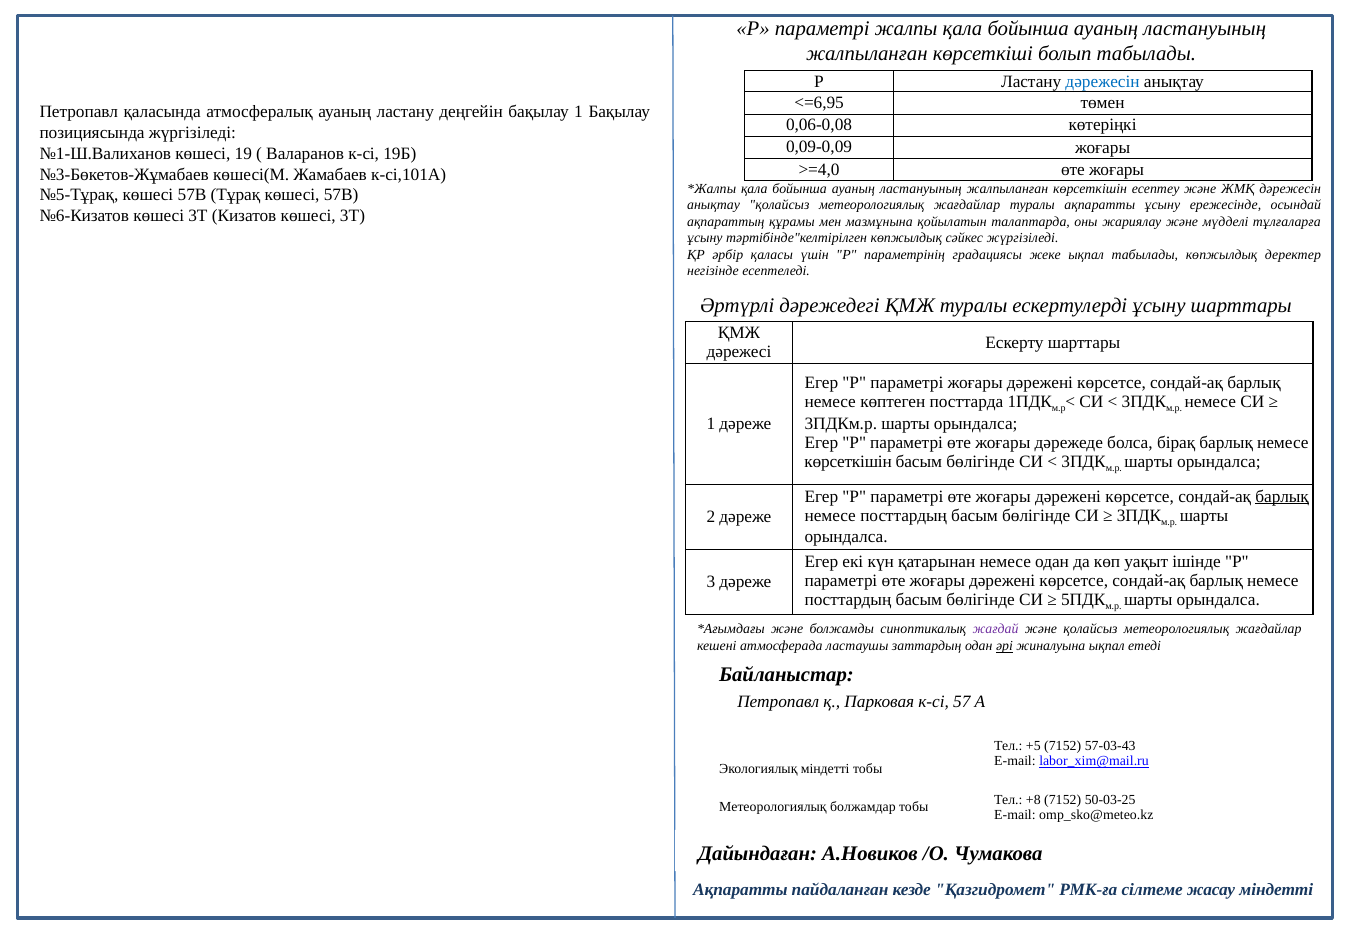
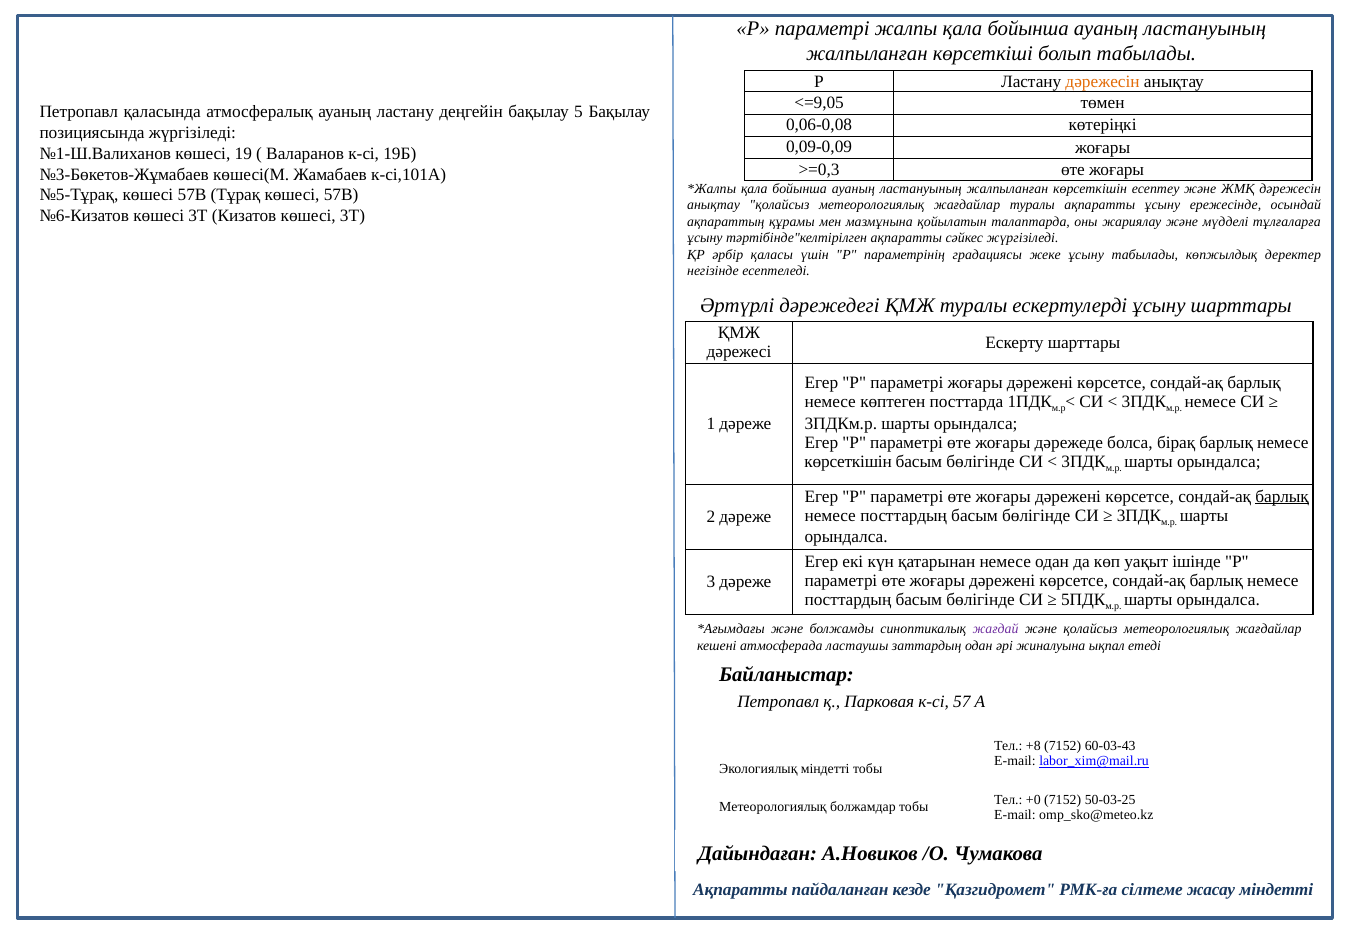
дәрежесін colour: blue -> orange (1103, 81)
<=6,95: <=6,95 -> <=9,05 (819, 103)
бақылау 1: 1 -> 5 (579, 112)
>=4,0: >=4,0 -> >=0,3 (819, 169)
тәртібінде"келтірілген көпжылдық: көпжылдық -> ақпаратты (906, 238)
жеке ықпал: ықпал -> ұсыну (1086, 255)
әрі underline: present -> none (1005, 646)
+5: +5 -> +8 (1033, 746)
57-03-43: 57-03-43 -> 60-03-43 (1110, 746)
+8: +8 -> +0 (1033, 800)
